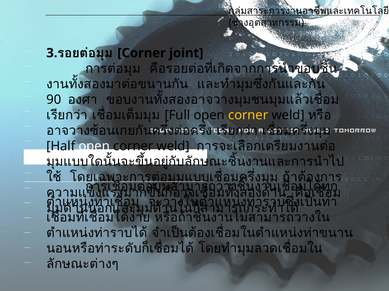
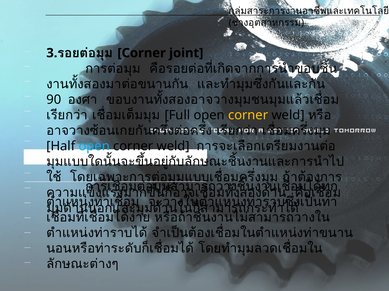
open colour: white -> light blue (94, 146)
